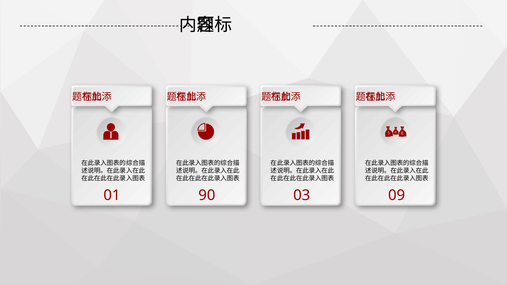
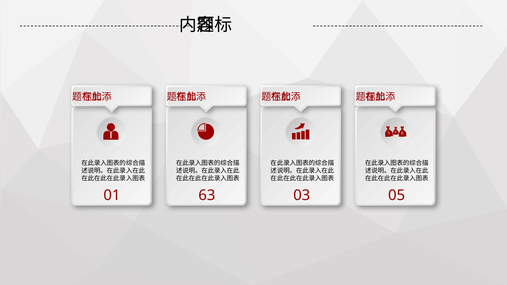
90: 90 -> 63 (207, 195)
09: 09 -> 05 (397, 195)
